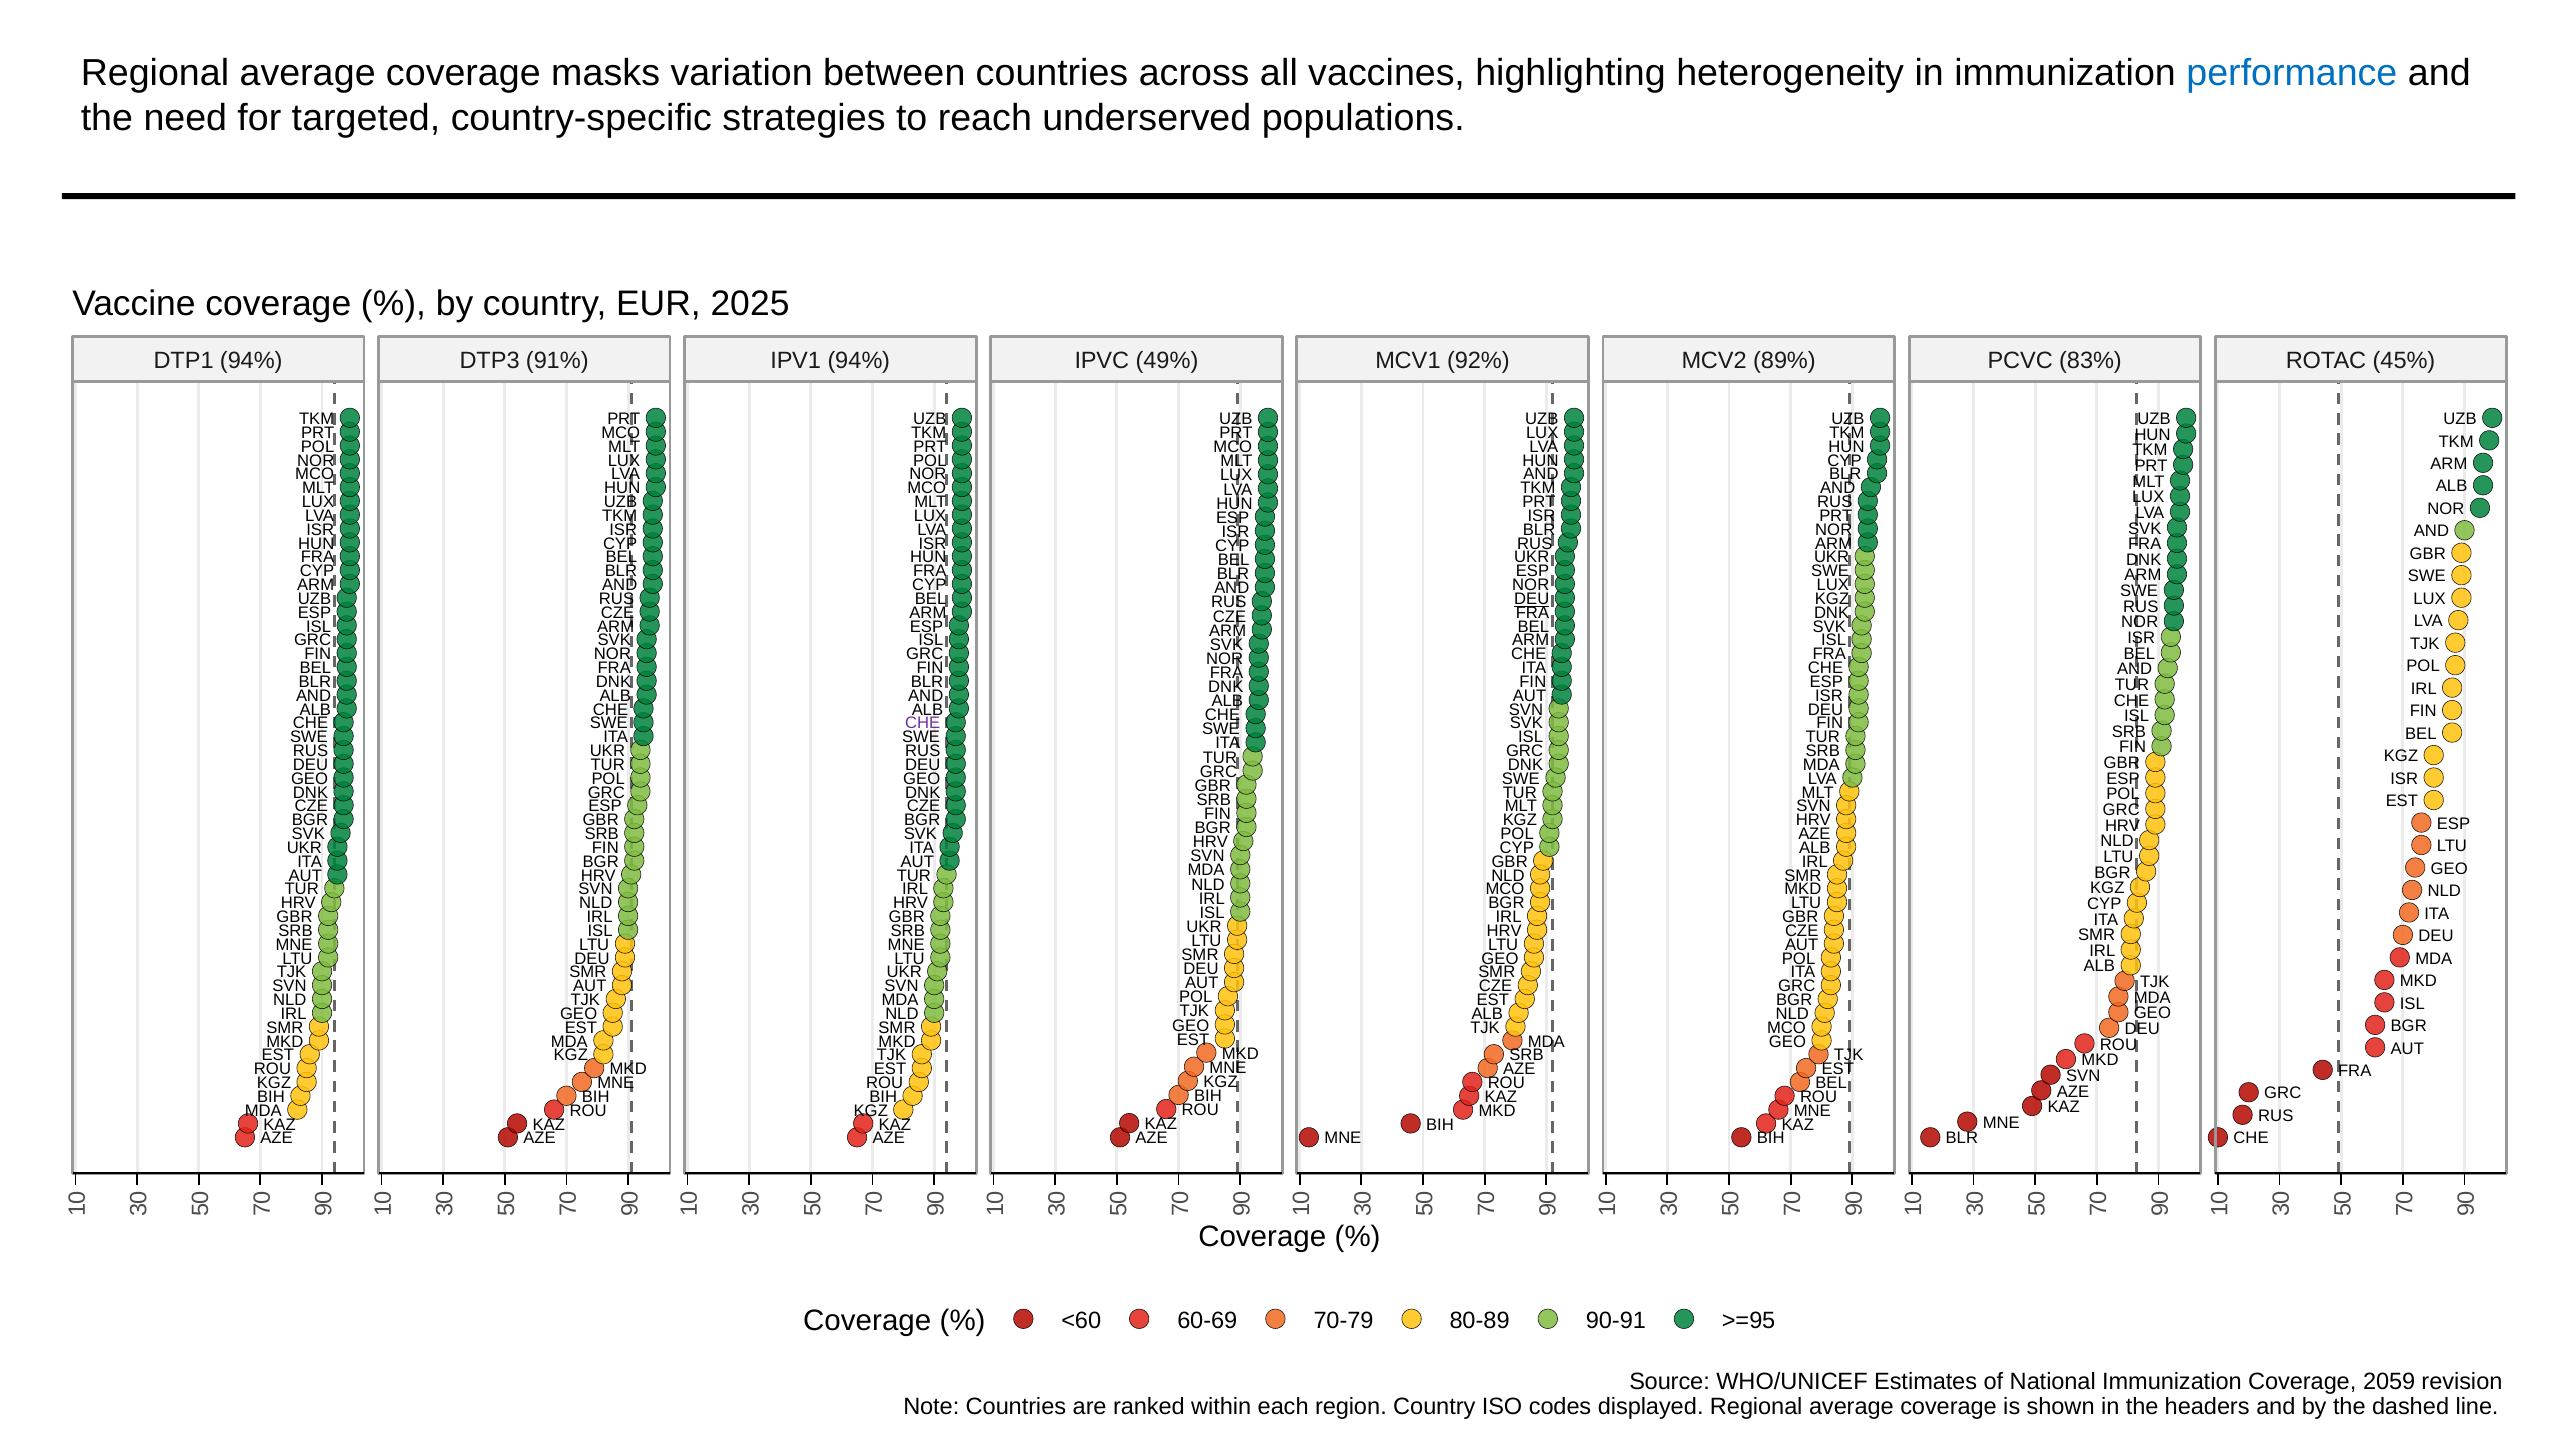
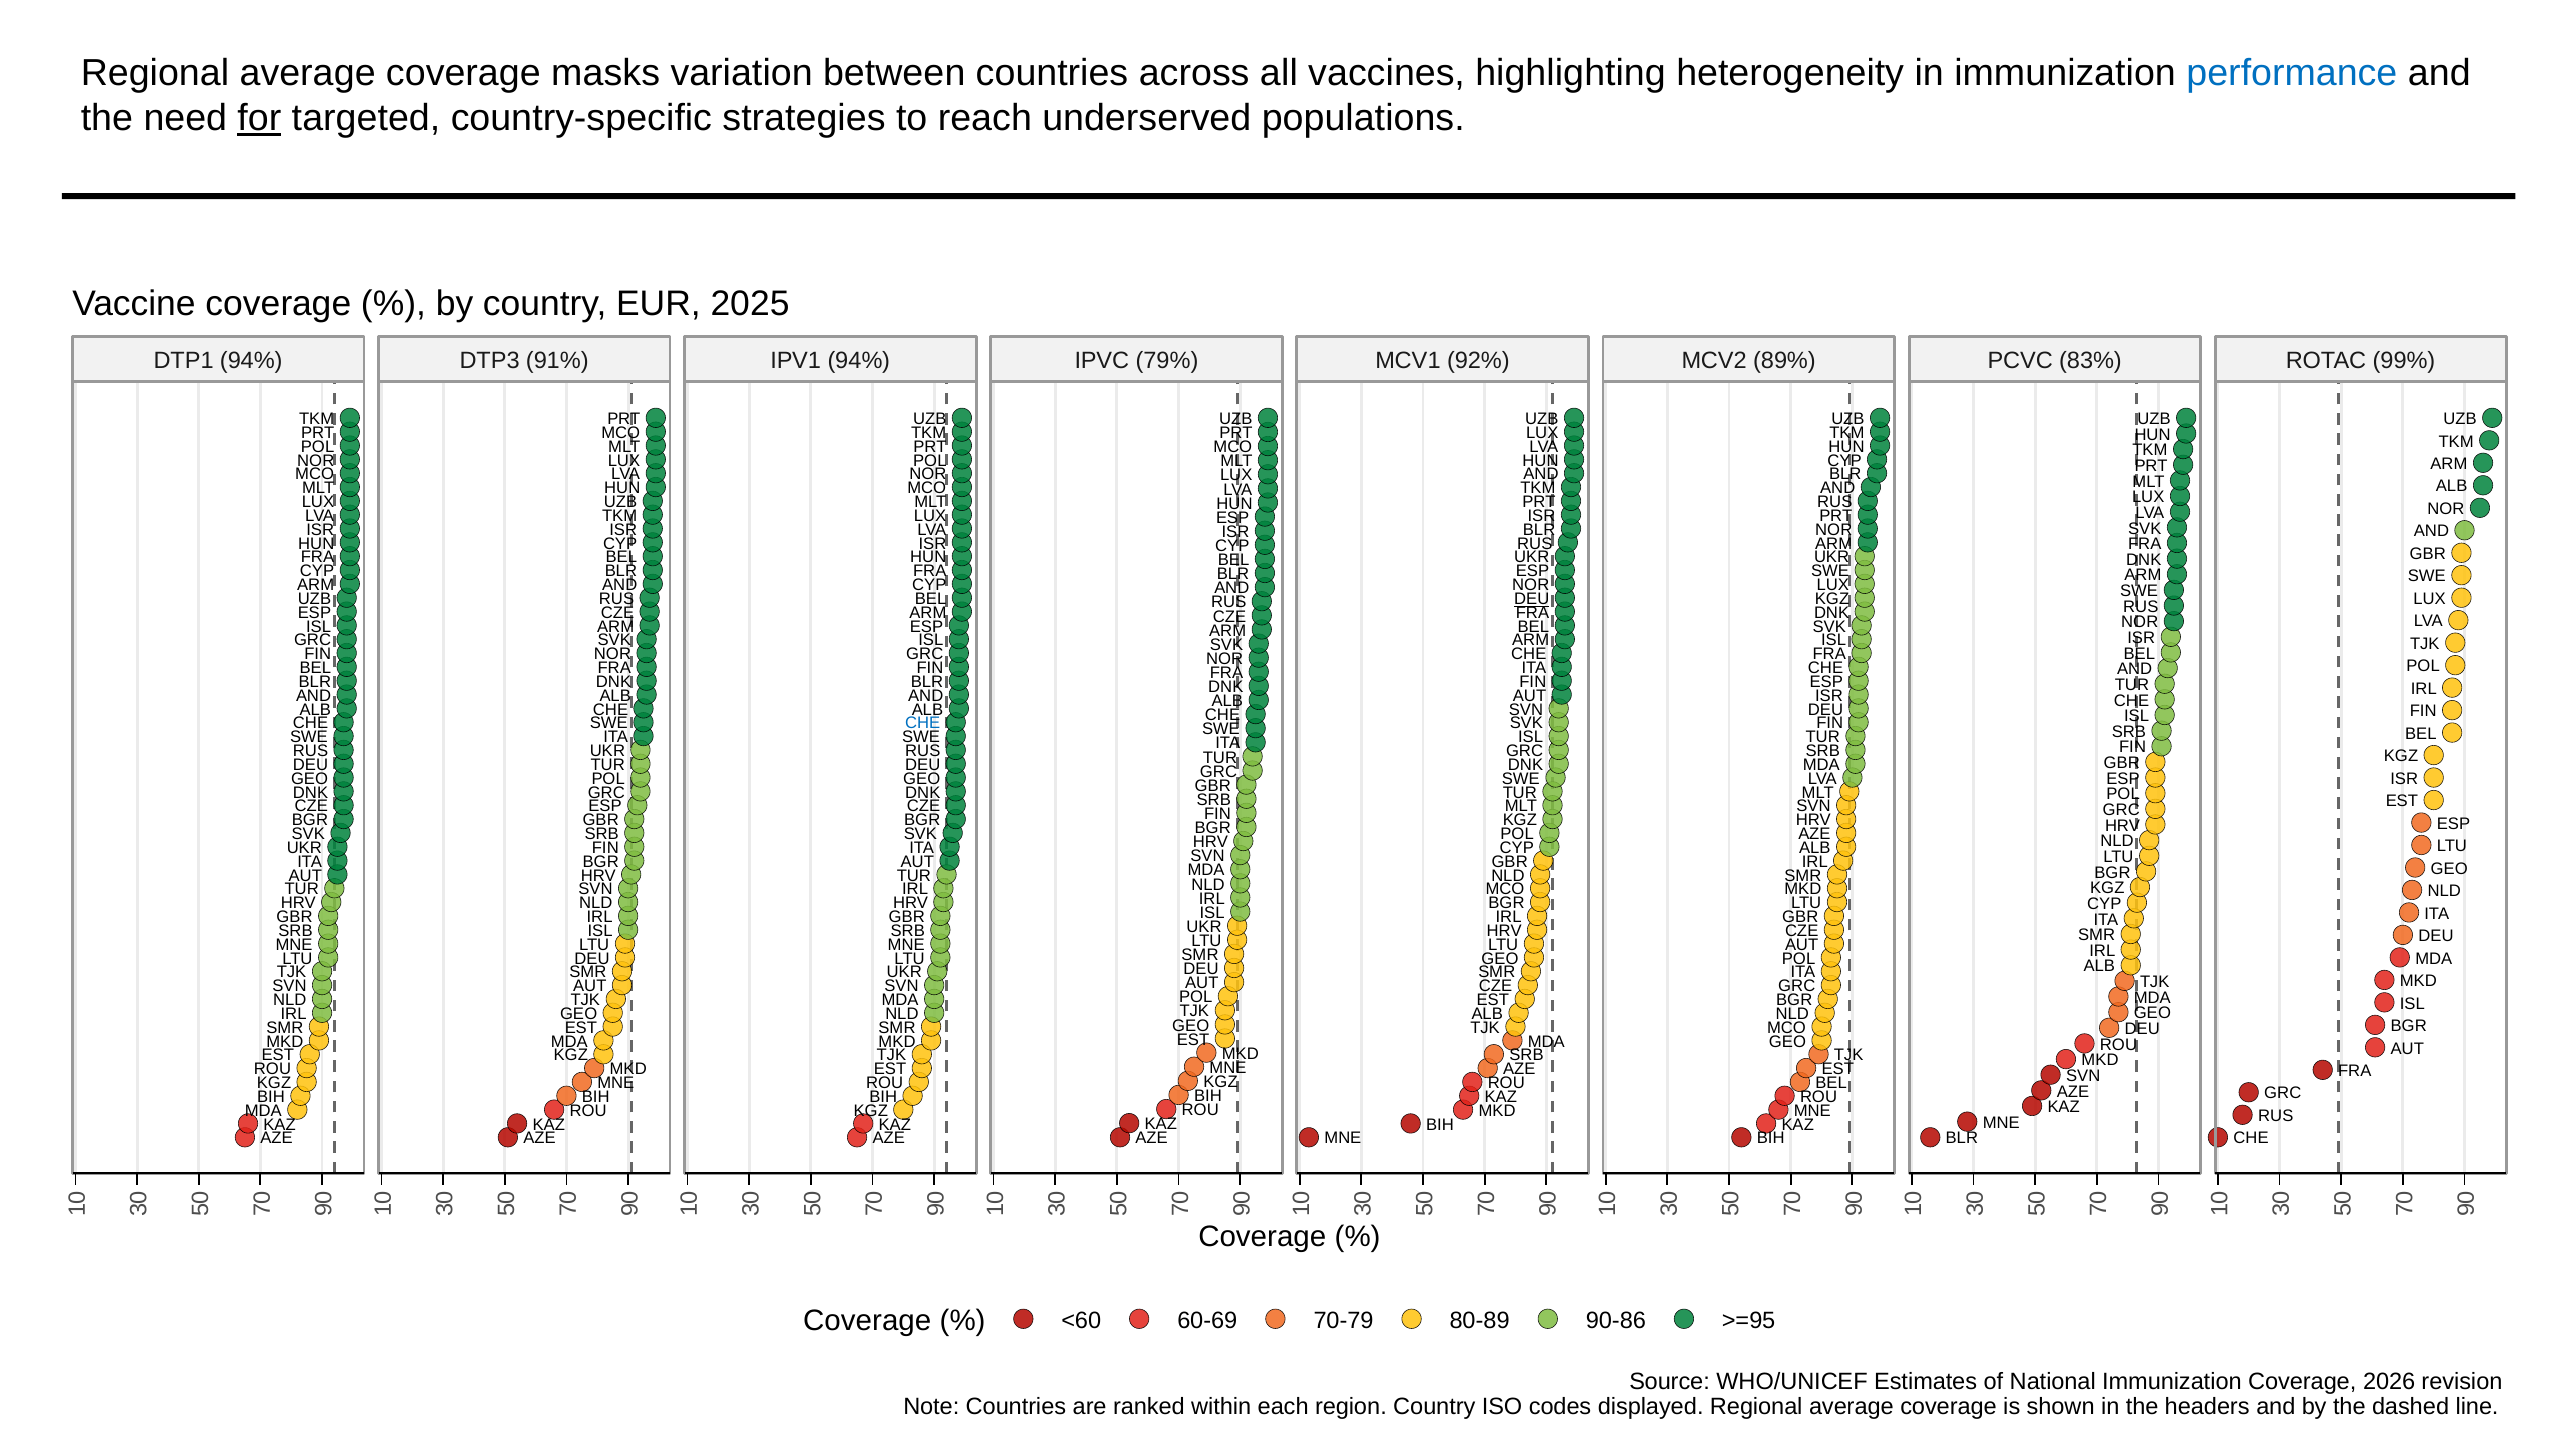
for underline: none -> present (259, 118)
49%: 49% -> 79% (1167, 361)
45%: 45% -> 99% (2404, 361)
CHE colour: purple -> blue (923, 723)
90-91: 90-91 -> 90-86 (1616, 1320)
2059: 2059 -> 2026 (2389, 1381)
